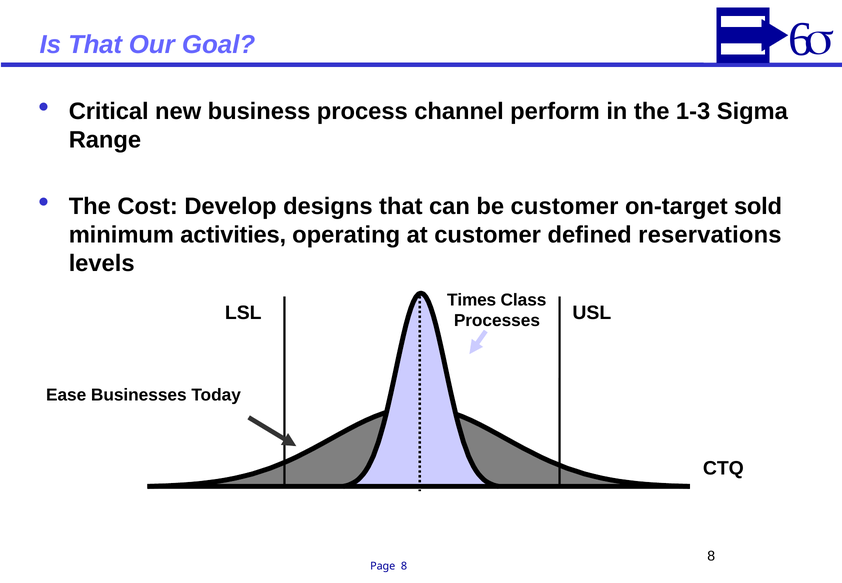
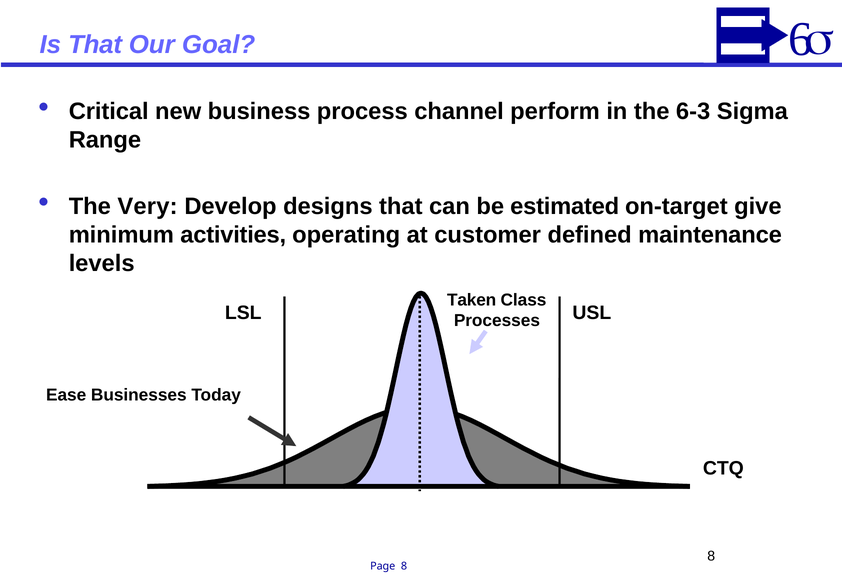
1-3: 1-3 -> 6-3 (693, 111)
Cost: Cost -> Very (148, 206)
be customer: customer -> estimated (565, 206)
sold: sold -> give (758, 206)
reservations: reservations -> maintenance (710, 235)
Times: Times -> Taken (472, 300)
